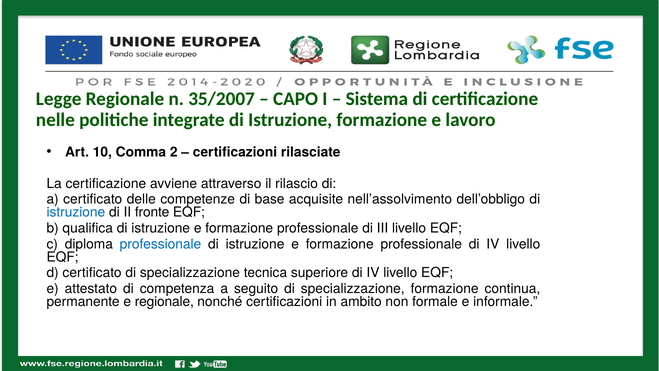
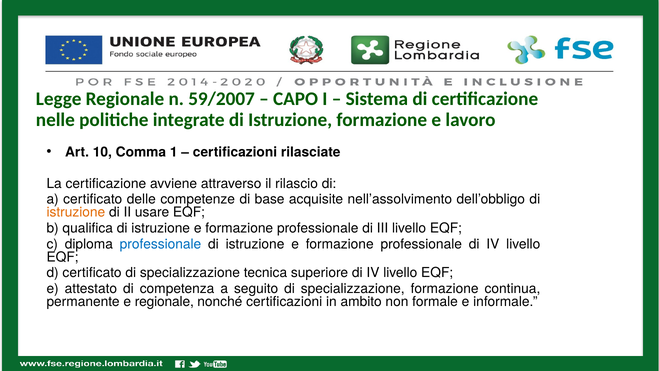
35/2007: 35/2007 -> 59/2007 (222, 99)
2: 2 -> 1 (174, 152)
istruzione colour: blue -> orange (76, 212)
fronte: fronte -> usare (152, 212)
